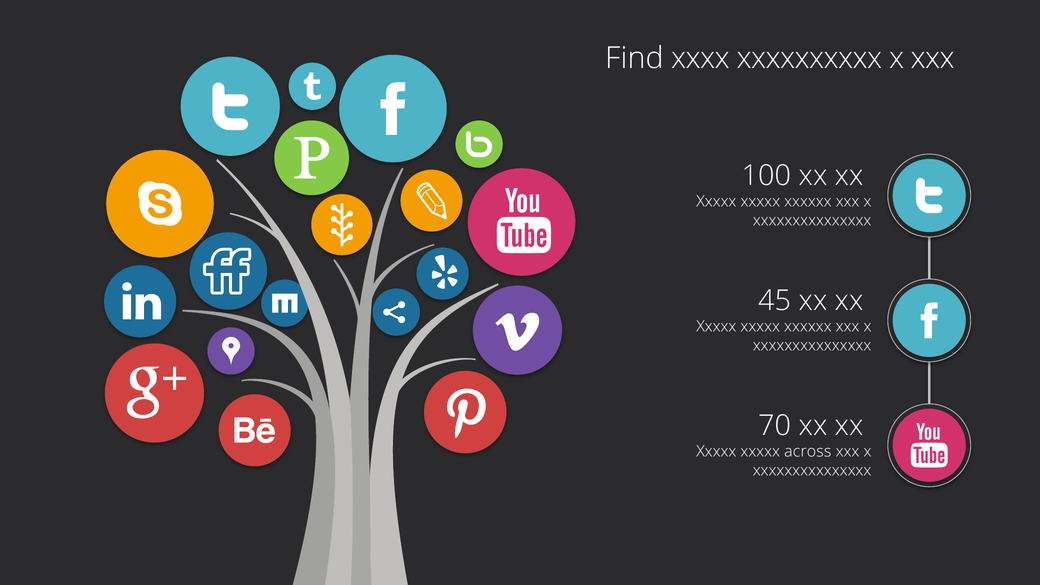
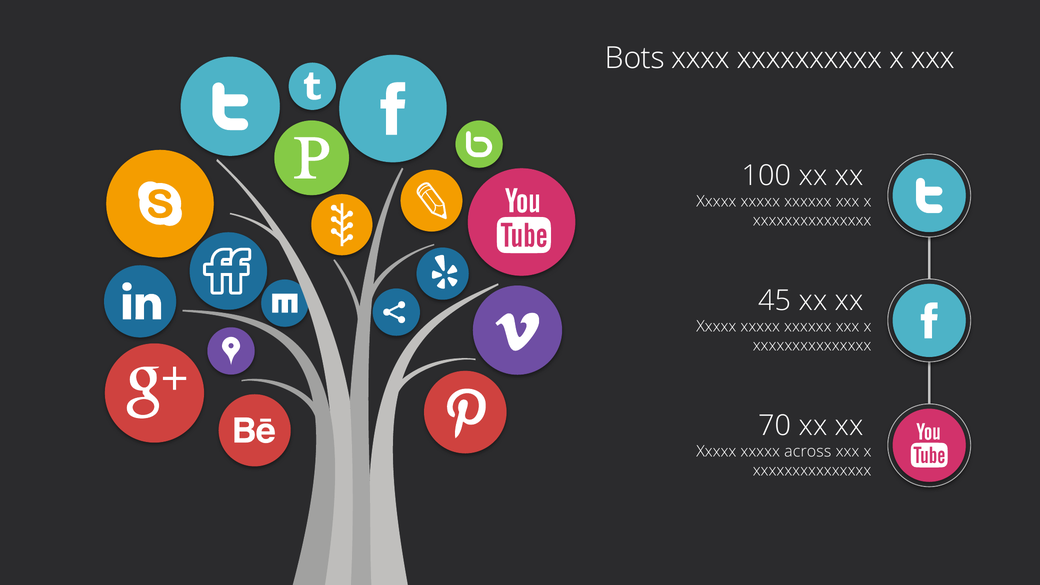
Find: Find -> Bots (635, 58)
